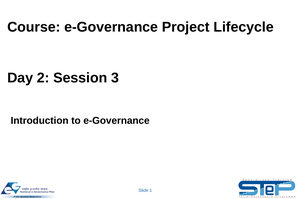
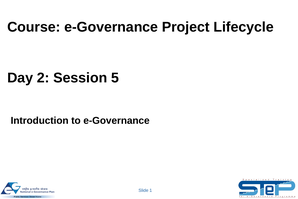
3: 3 -> 5 (115, 78)
